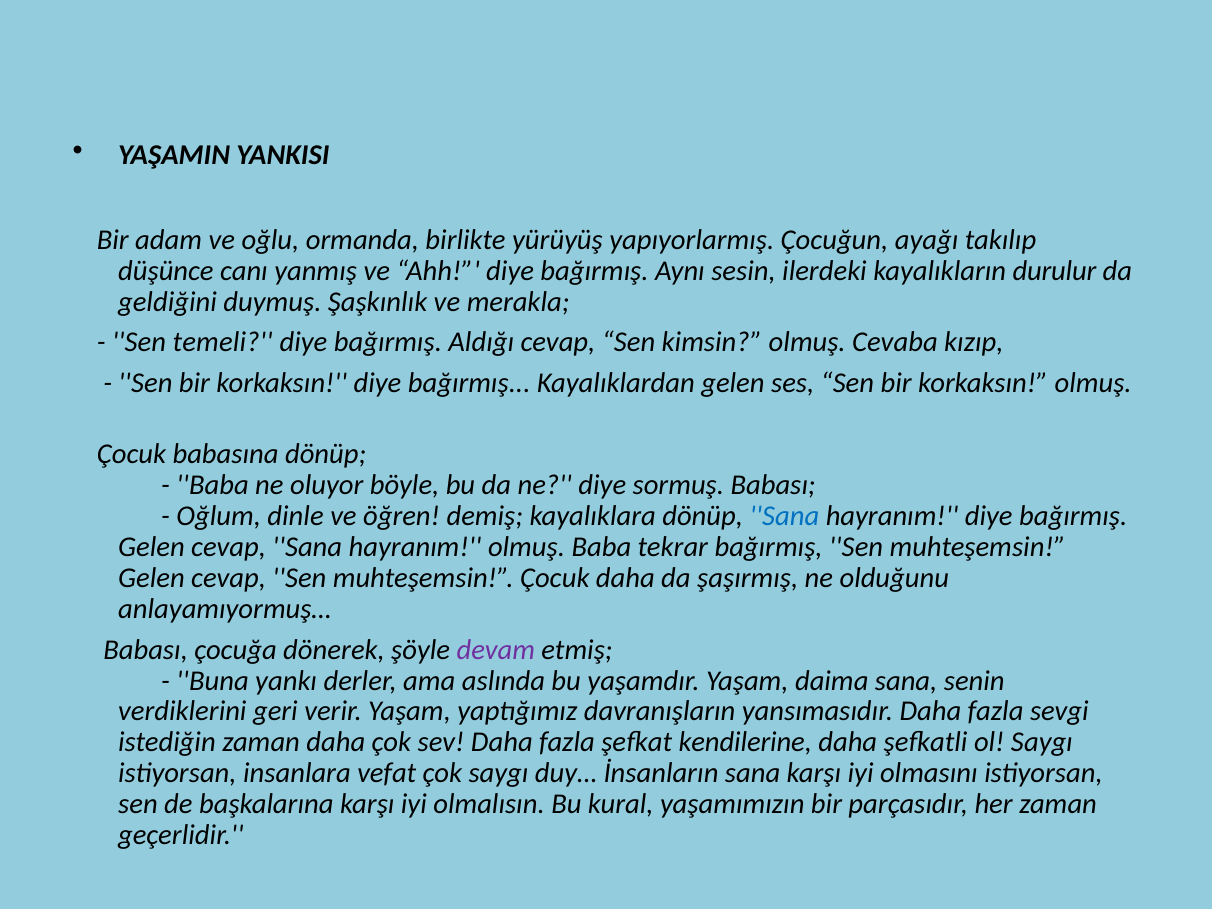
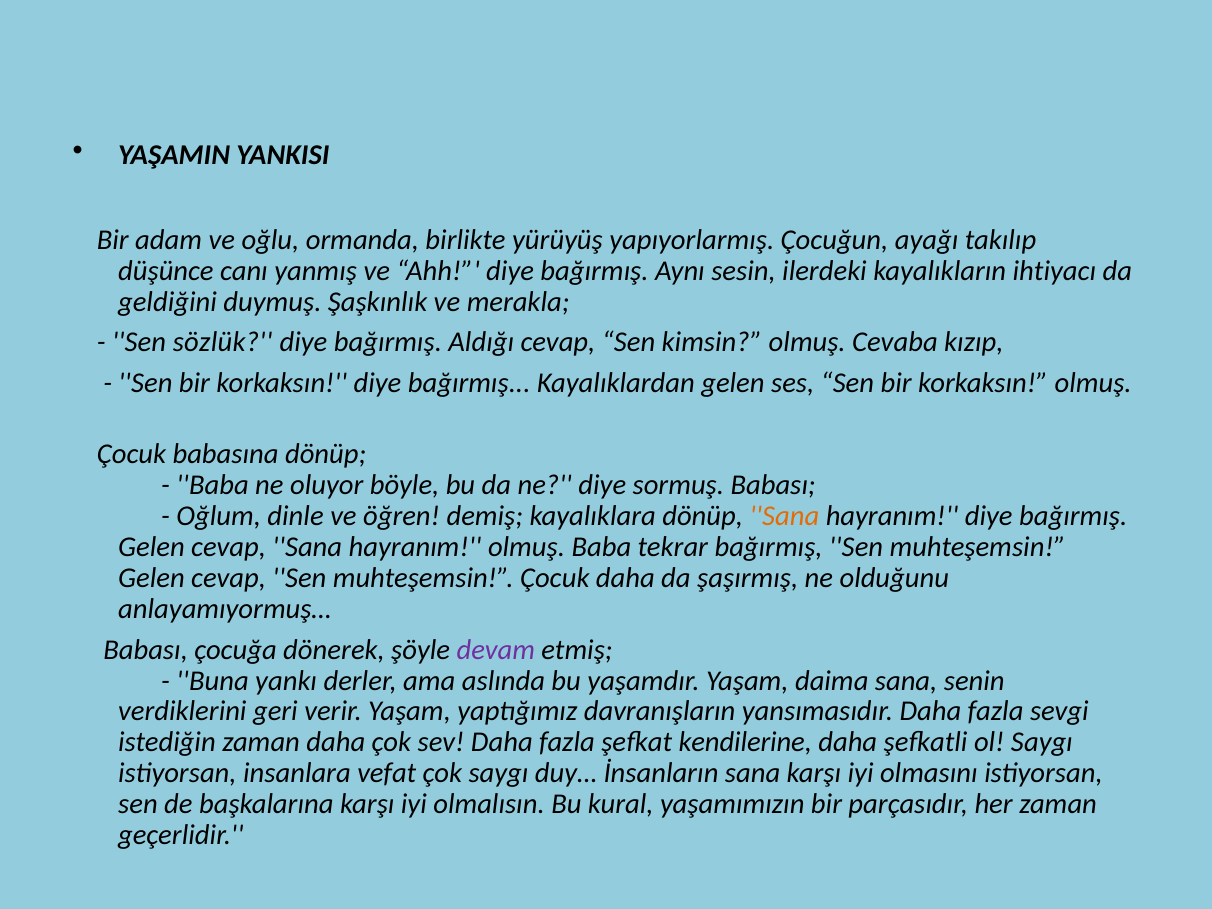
durulur: durulur -> ihtiyacı (1054, 271)
temeli: temeli -> sözlük (223, 342)
Sana colour: blue -> orange (784, 516)
